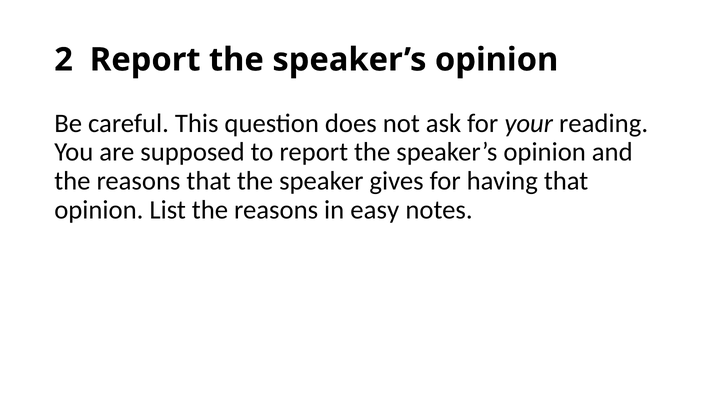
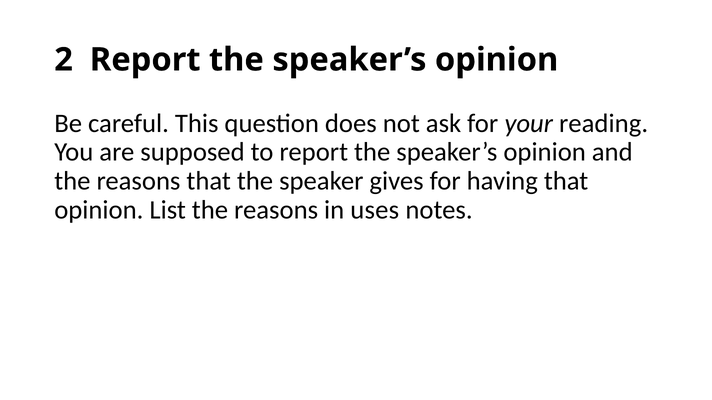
easy: easy -> uses (375, 210)
